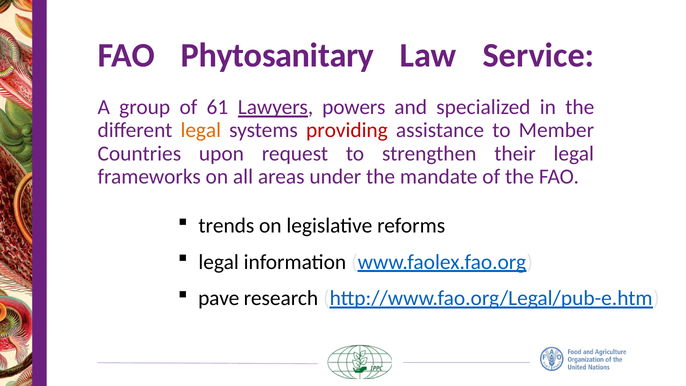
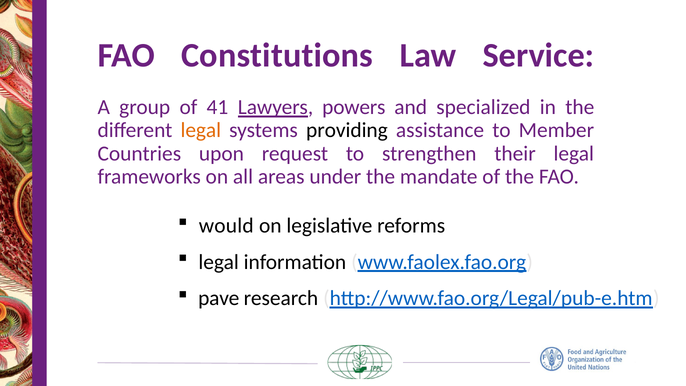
Phytosanitary: Phytosanitary -> Constitutions (277, 55)
61: 61 -> 41 (217, 107)
providing colour: red -> black (347, 130)
trends: trends -> would (226, 226)
